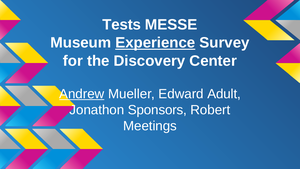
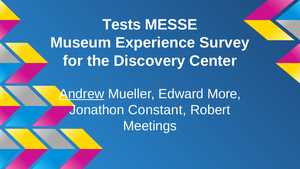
Experience underline: present -> none (155, 43)
Adult: Adult -> More (224, 94)
Sponsors: Sponsors -> Constant (157, 110)
